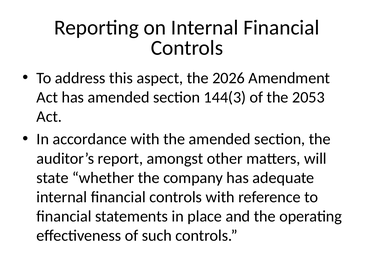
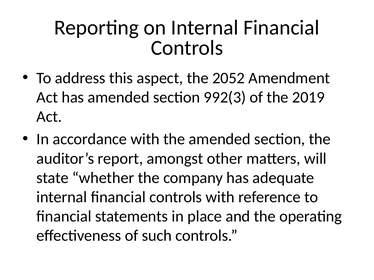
2026: 2026 -> 2052 (229, 78)
144(3: 144(3 -> 992(3 (225, 97)
2053: 2053 -> 2019 (308, 97)
